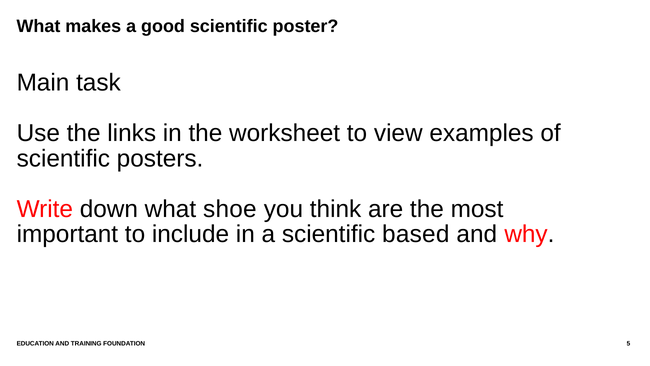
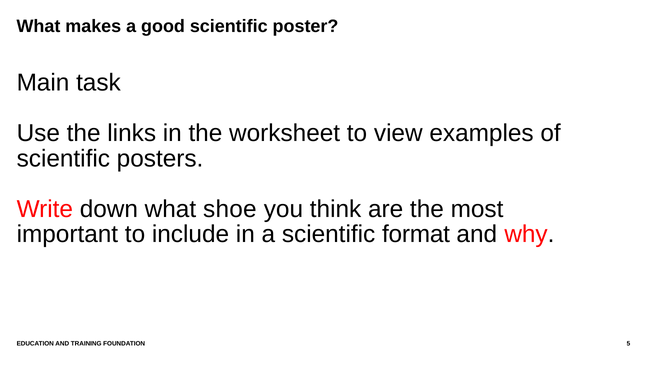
based: based -> format (416, 234)
